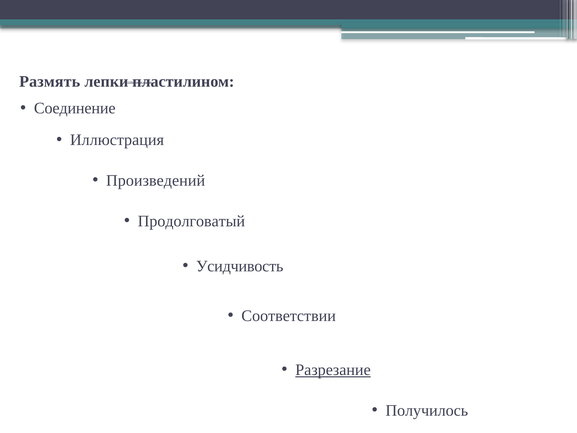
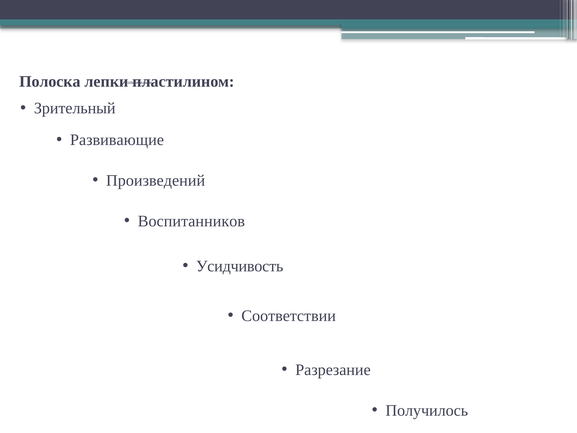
Размять: Размять -> Полоска (50, 81)
Соединение: Соединение -> Зрительный (75, 108)
Иллюстрация: Иллюстрация -> Развивающие (117, 140)
Продолговатый: Продолговатый -> Воспитанников (191, 221)
Разрезание underline: present -> none (333, 370)
